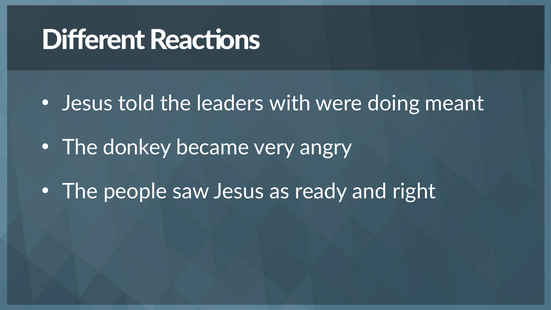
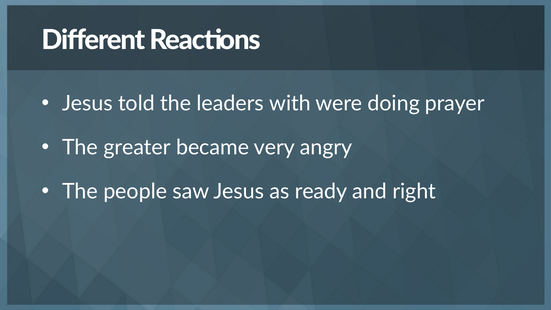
meant: meant -> prayer (455, 103)
donkey: donkey -> greater (137, 148)
